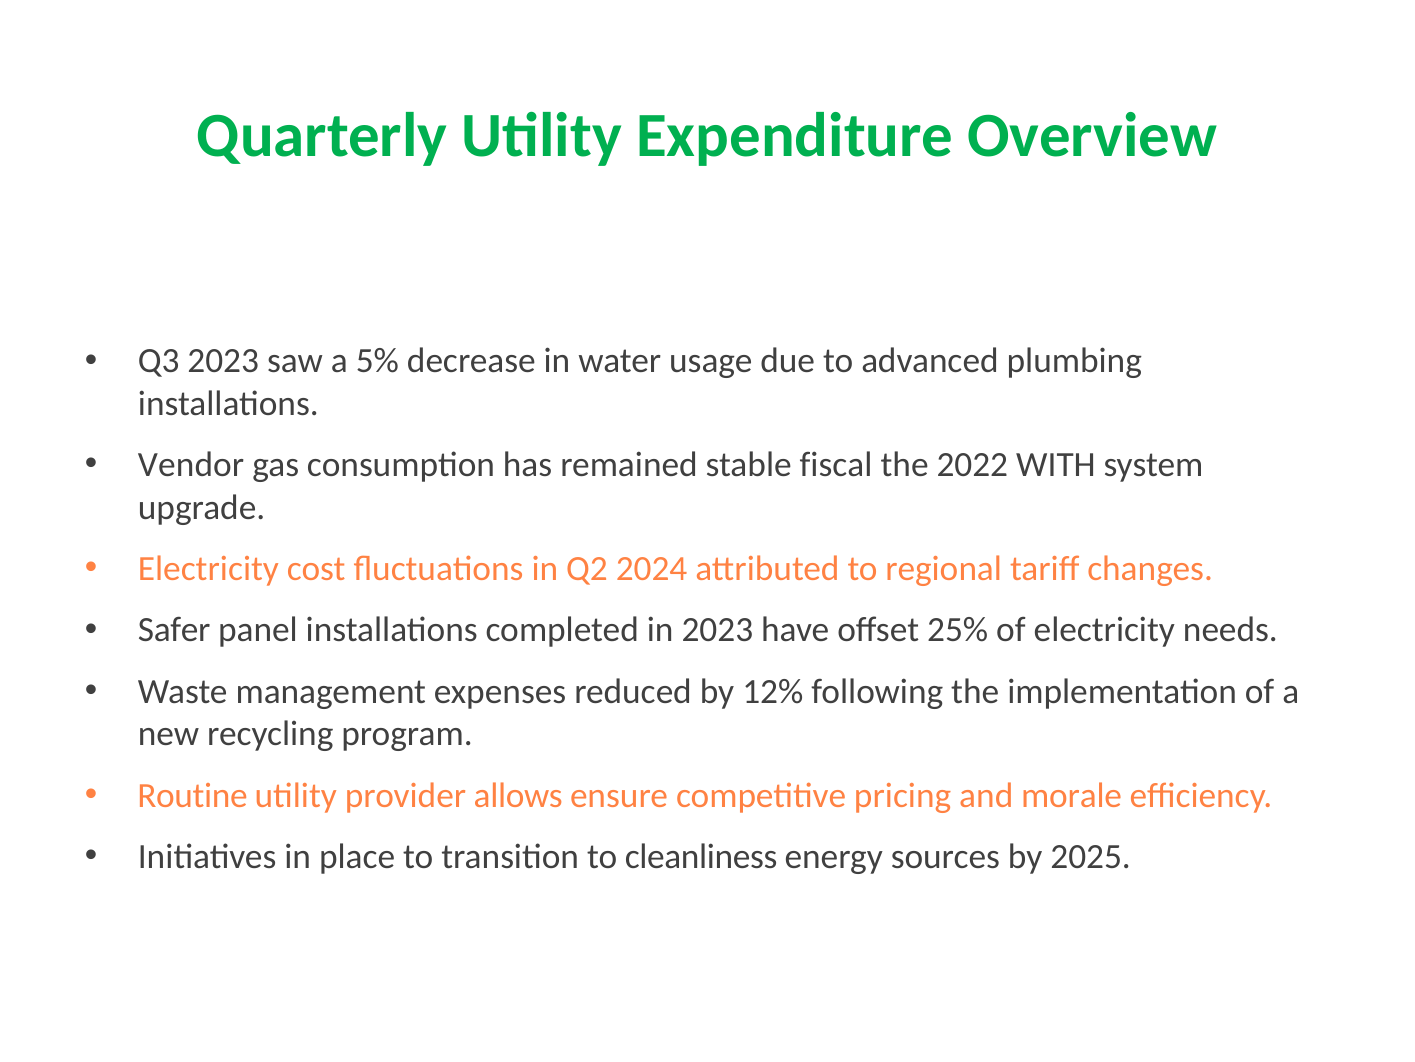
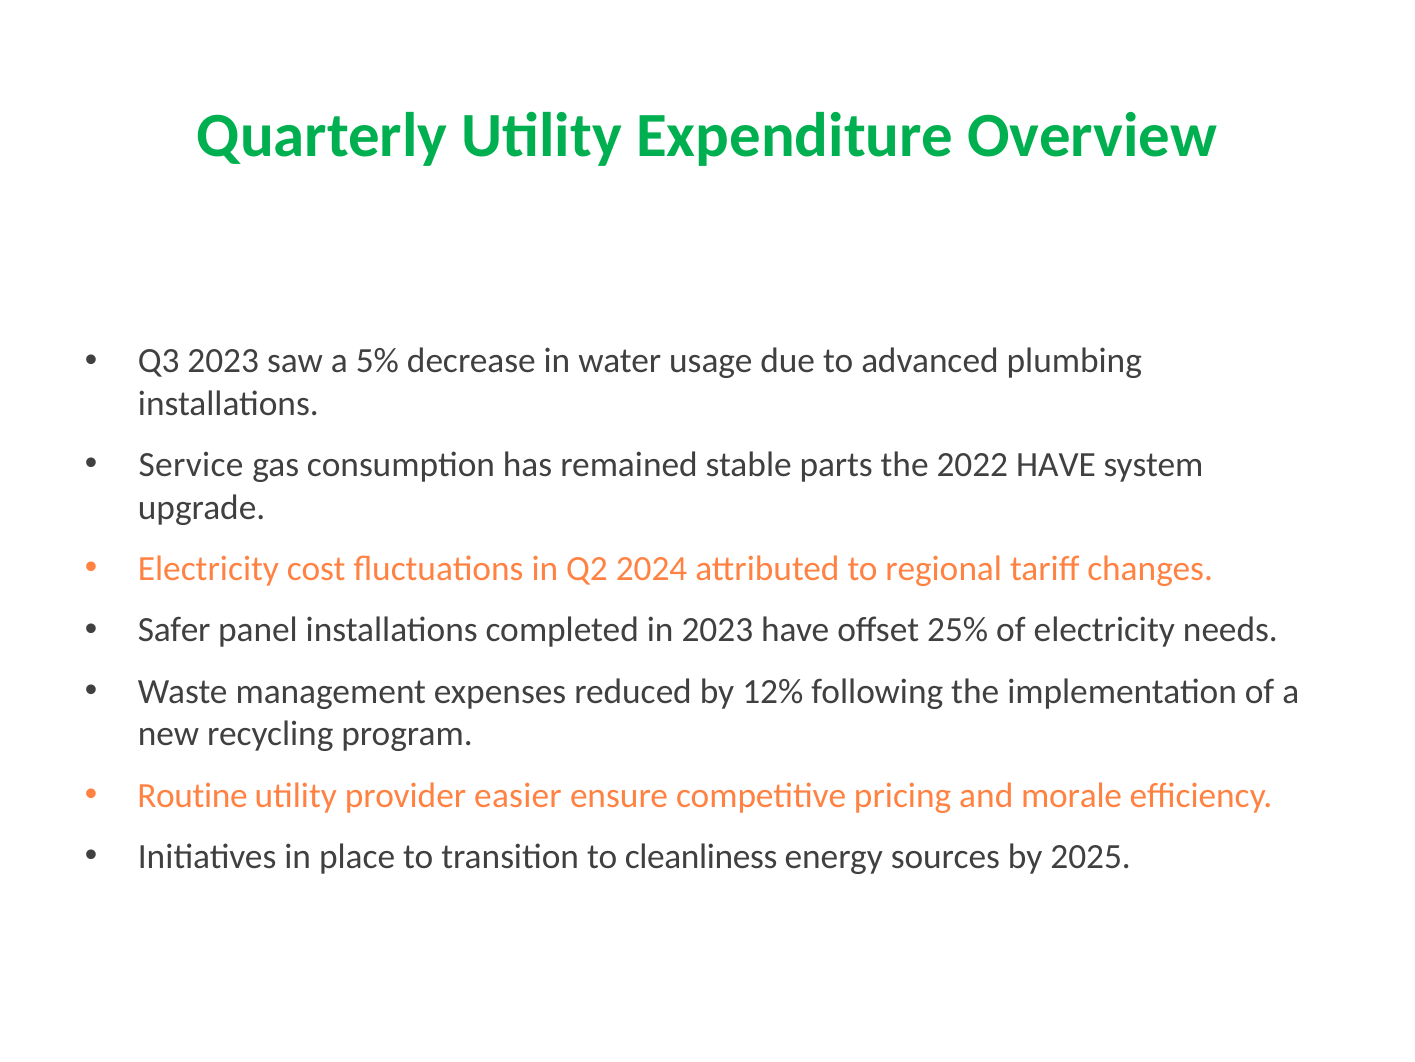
Vendor: Vendor -> Service (191, 465)
fiscal: fiscal -> parts (836, 465)
2022 WITH: WITH -> HAVE (1056, 465)
allows: allows -> easier (518, 795)
